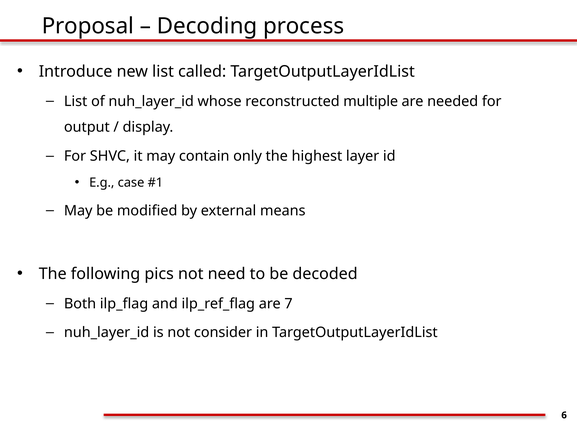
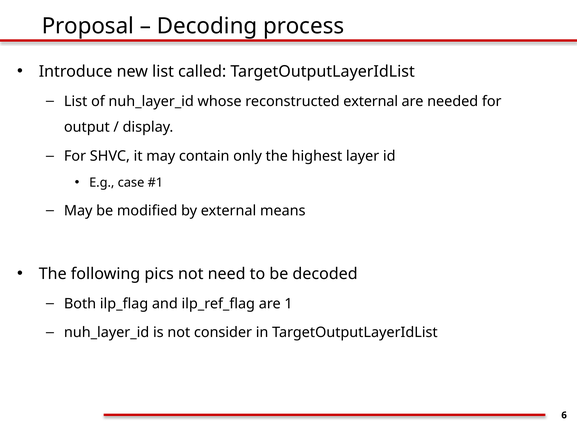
reconstructed multiple: multiple -> external (371, 101)
7: 7 -> 1 (288, 303)
